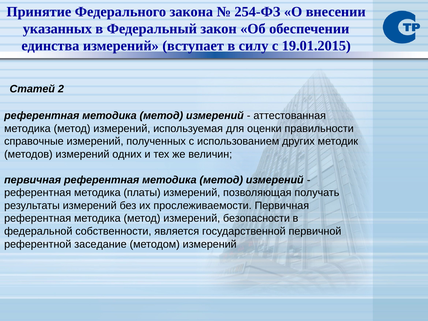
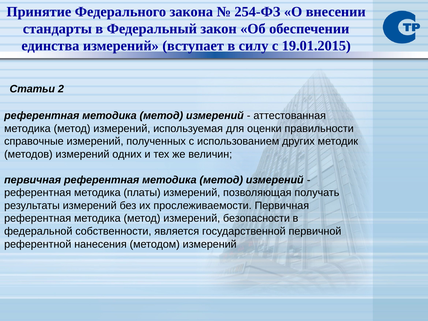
указанных: указанных -> стандарты (57, 29)
Статей: Статей -> Статьи (32, 89)
заседание: заседание -> нанесения (100, 244)
